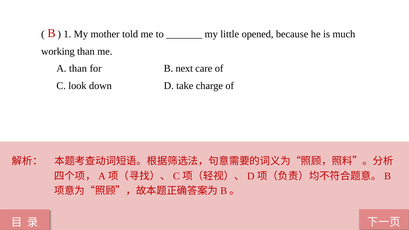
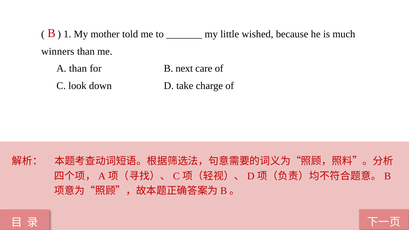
opened: opened -> wished (258, 34)
working: working -> winners (58, 51)
